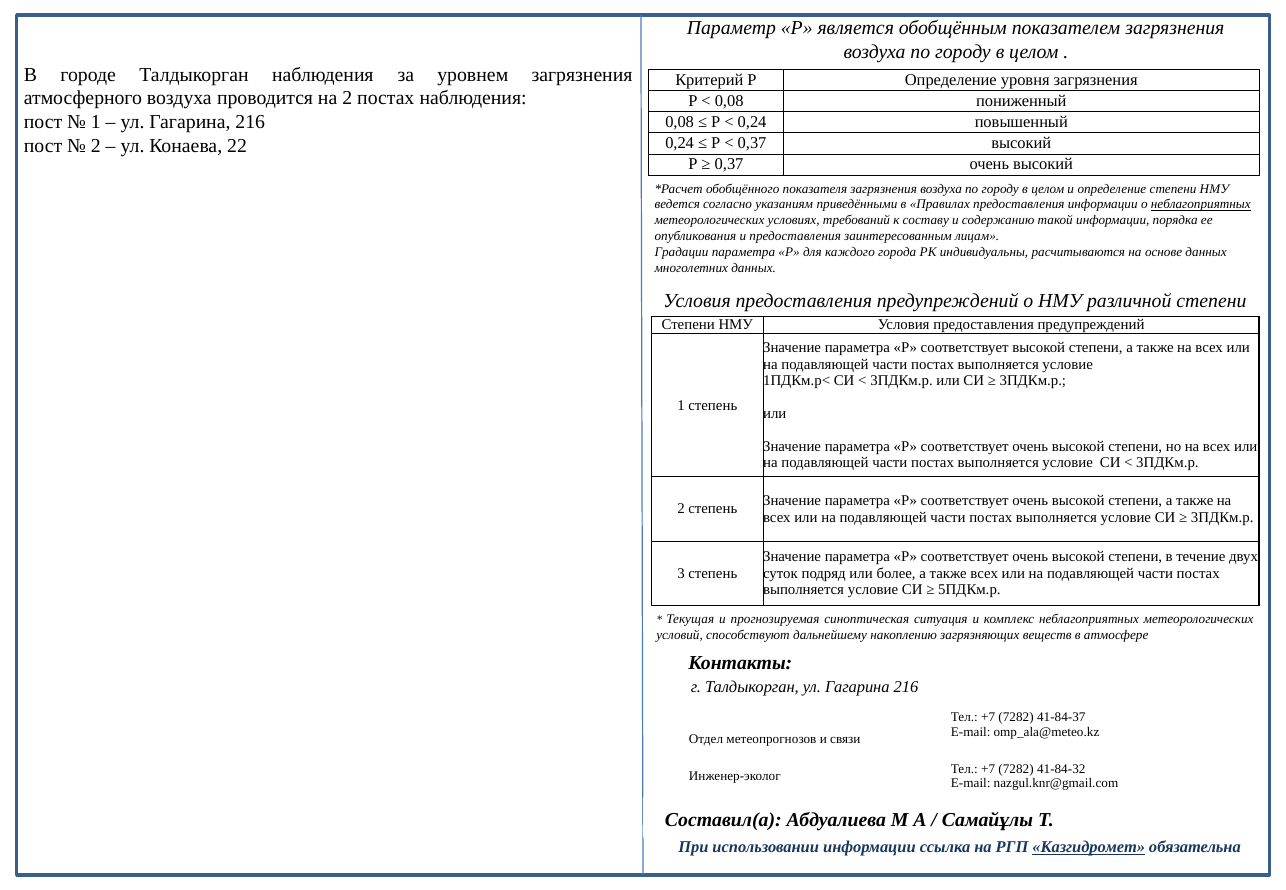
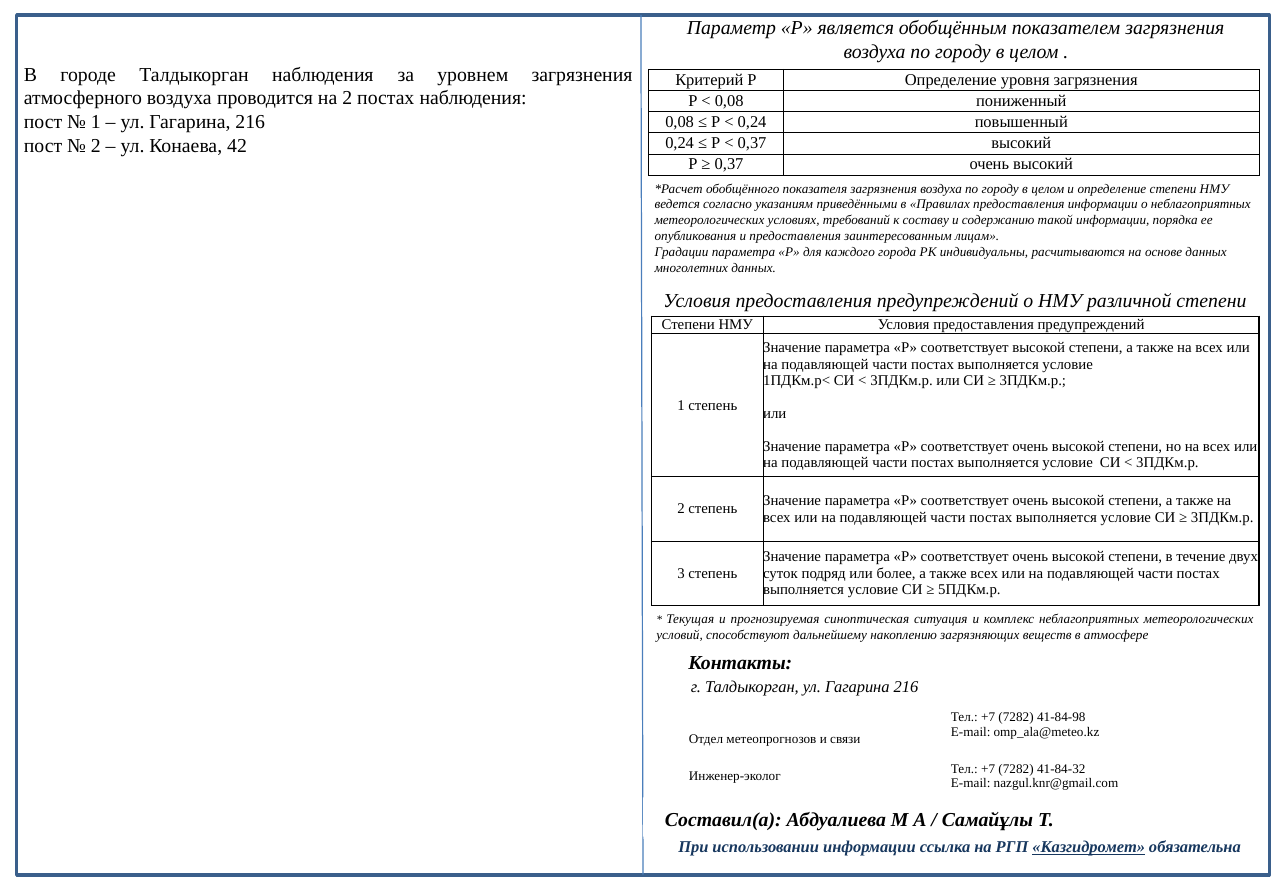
22: 22 -> 42 (237, 146)
неблагоприятных underline: present -> none (1201, 205)
41-84-37: 41-84-37 -> 41-84-98 (1061, 718)
